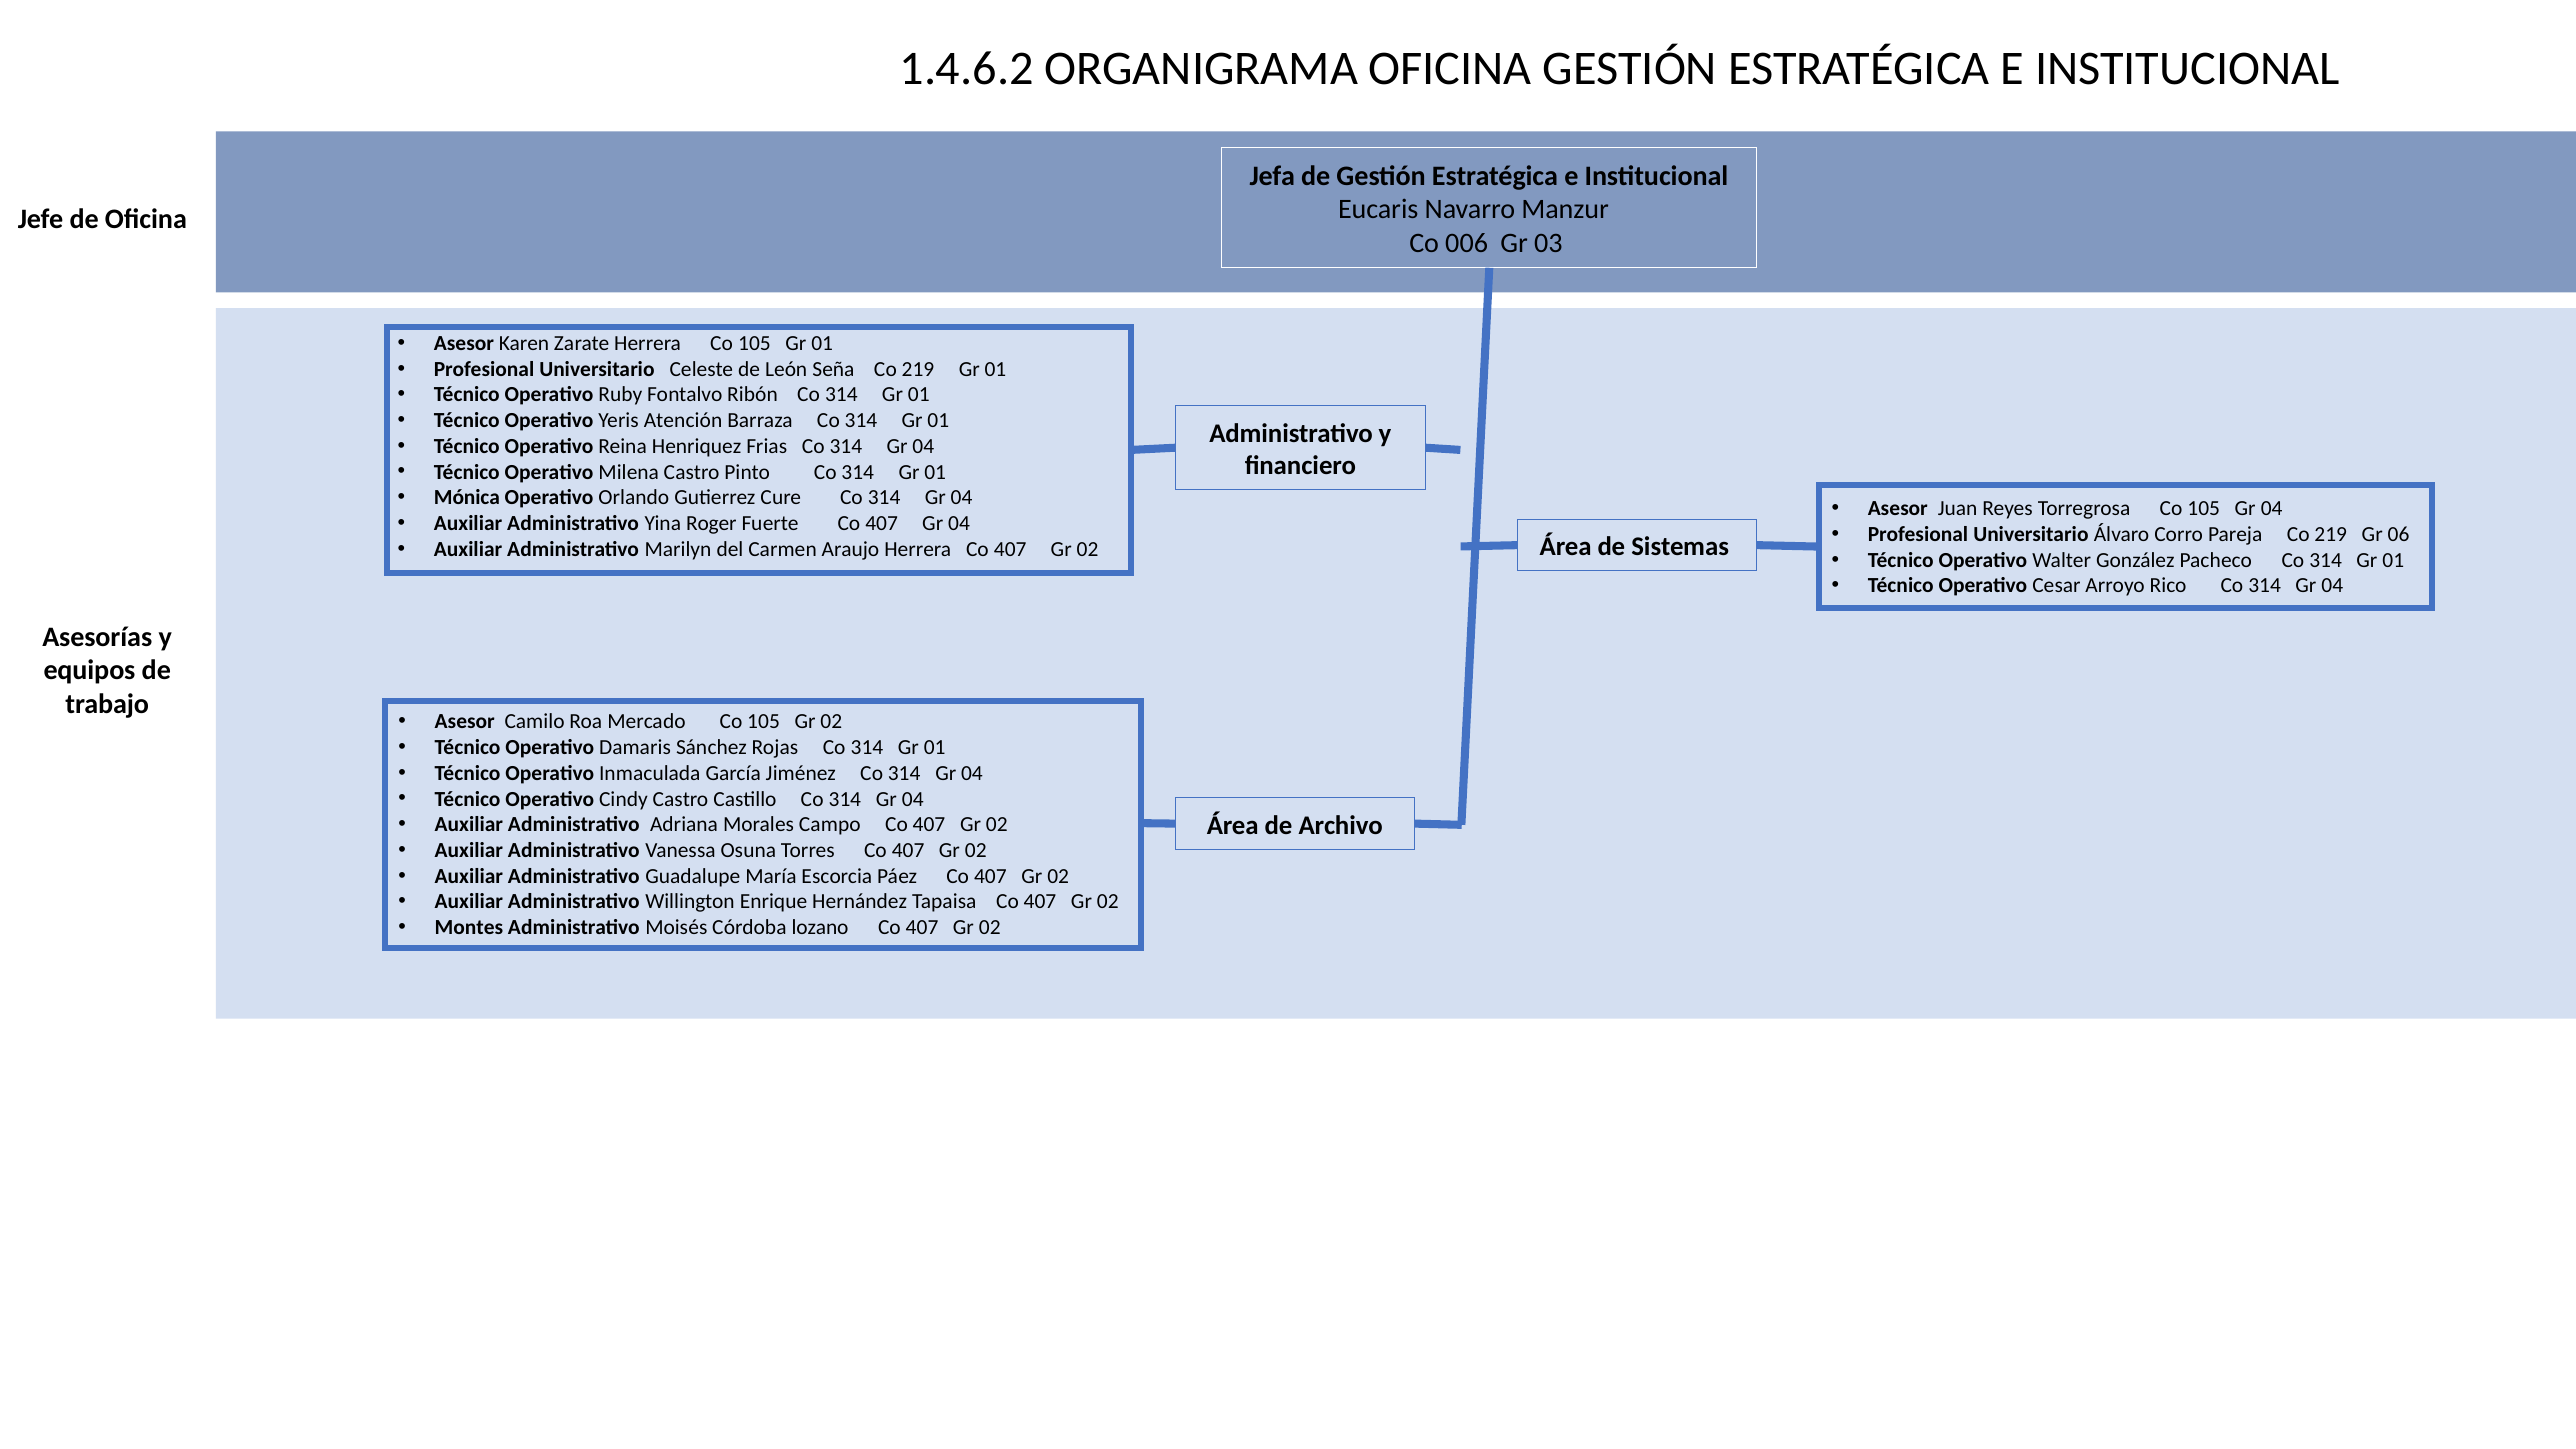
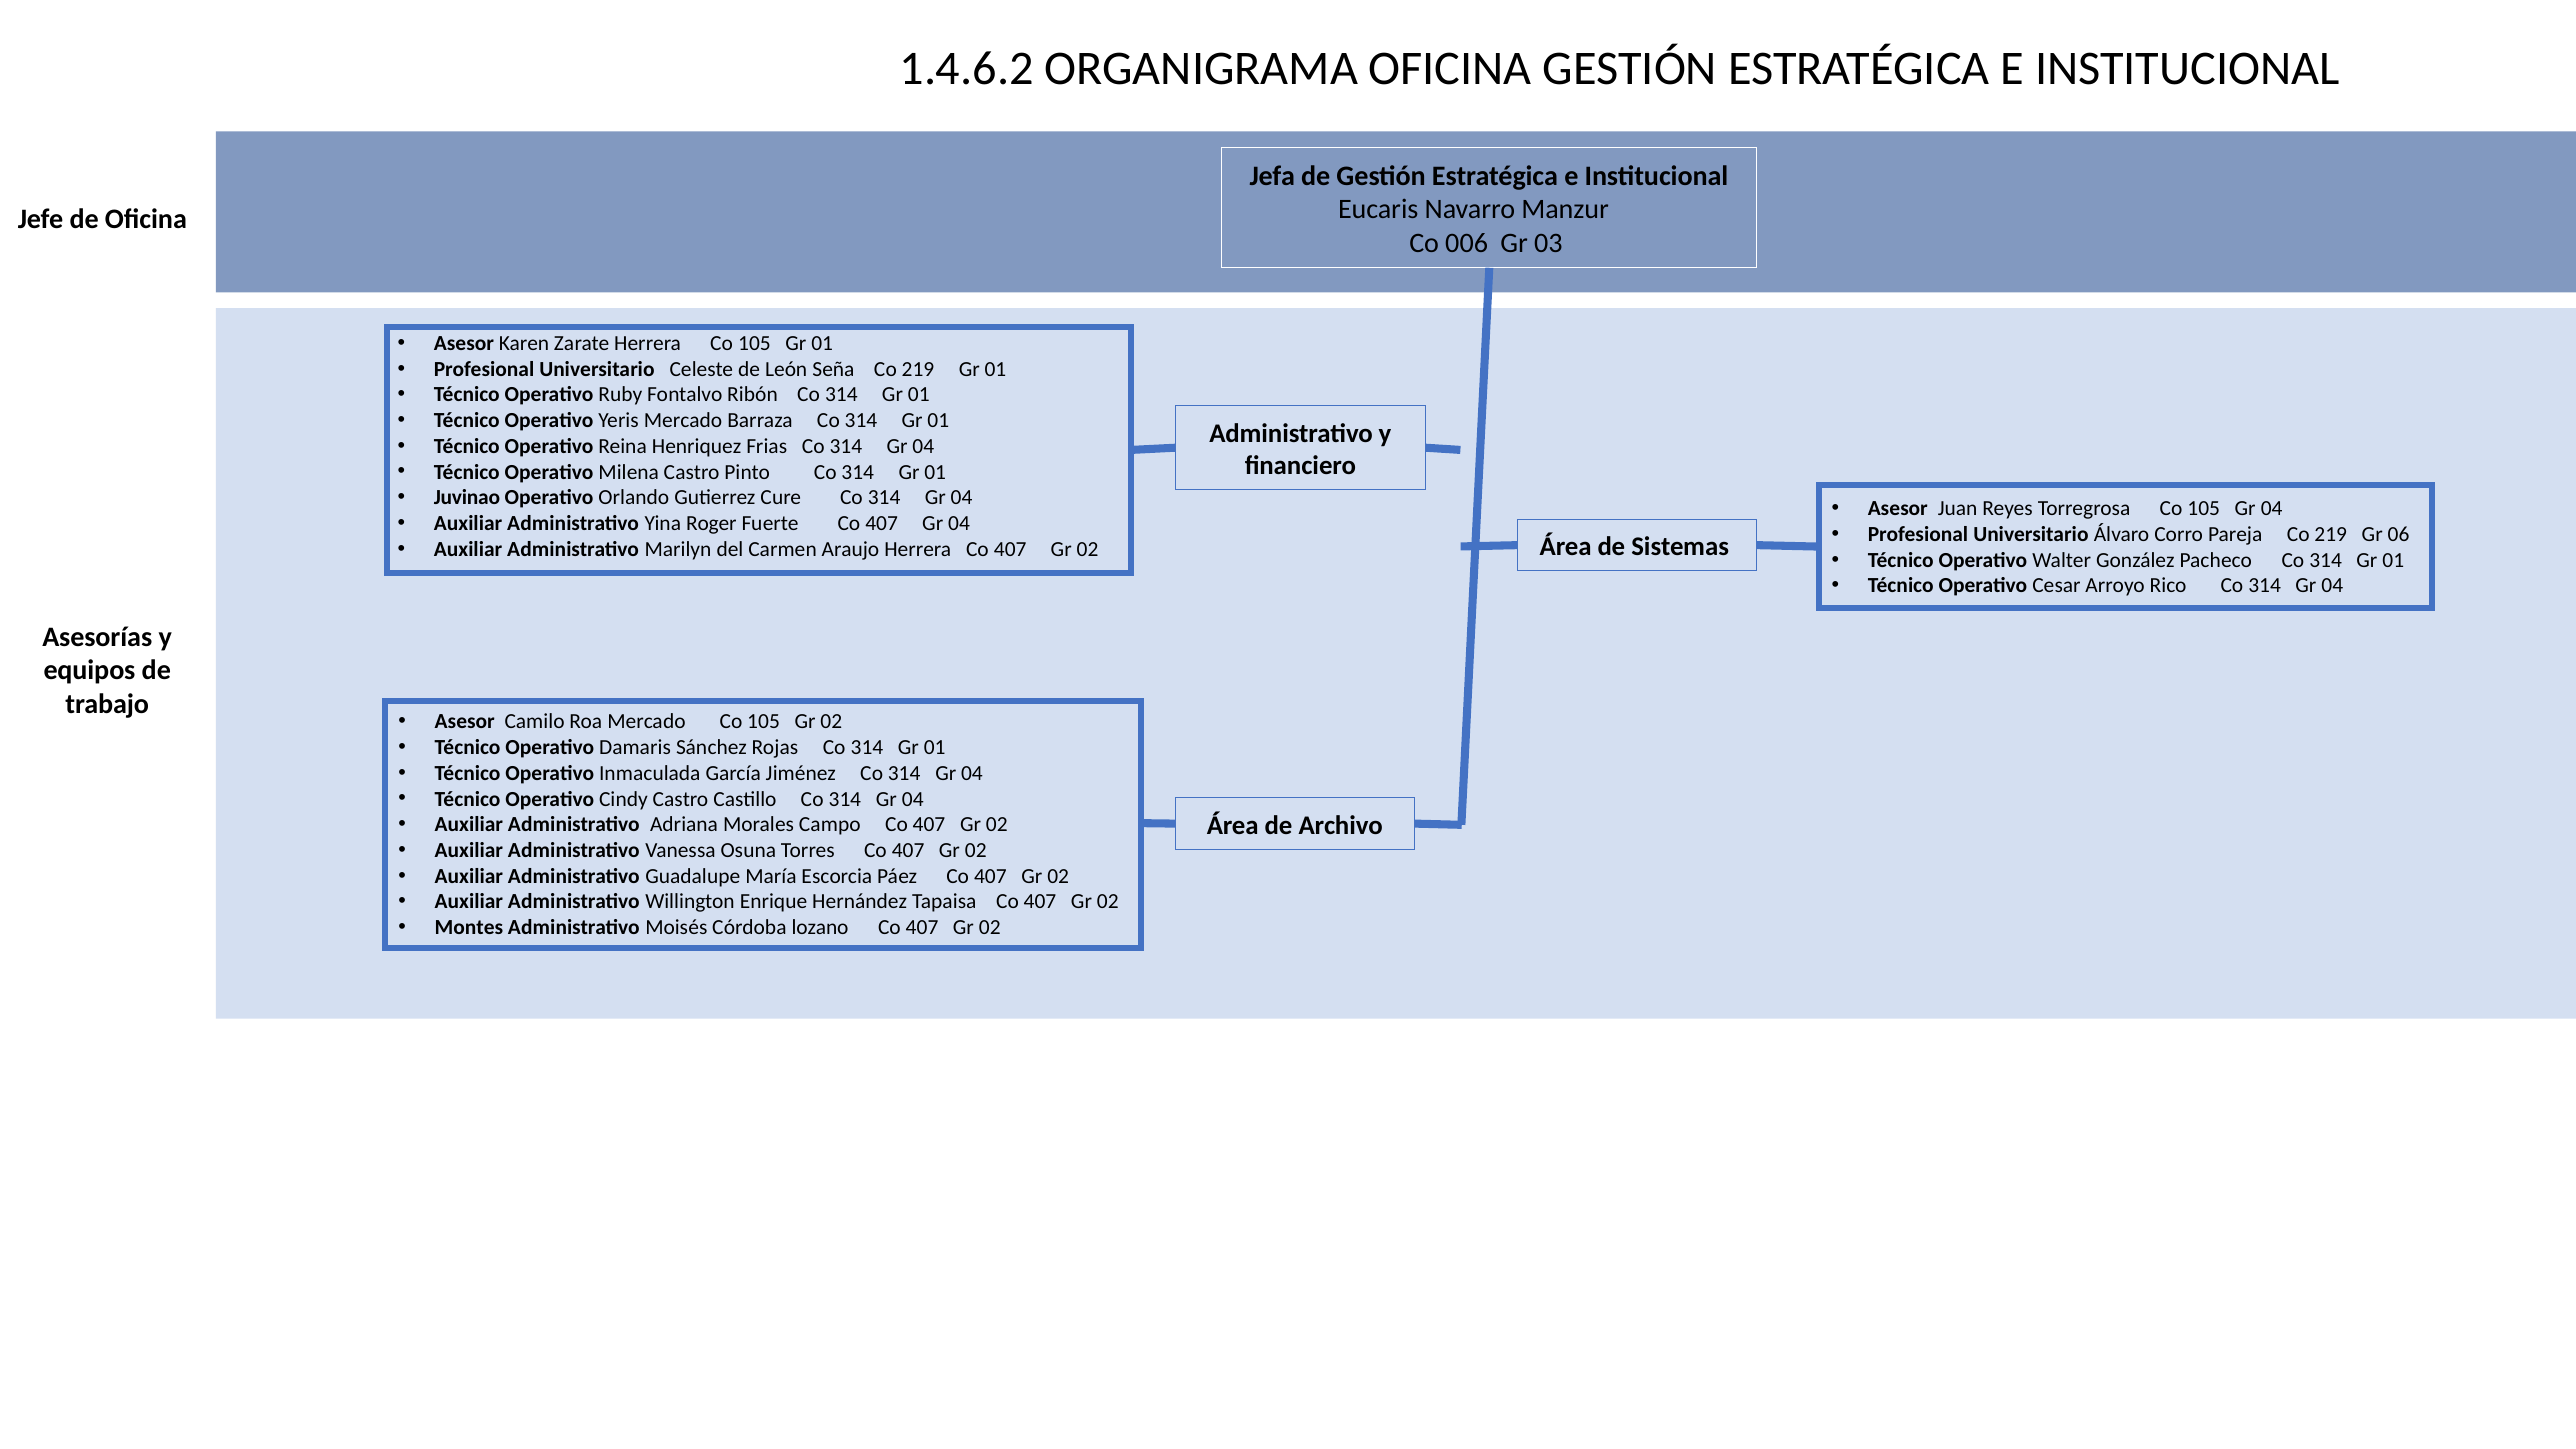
Yeris Atención: Atención -> Mercado (683, 421)
Mónica: Mónica -> Juvinao (467, 498)
